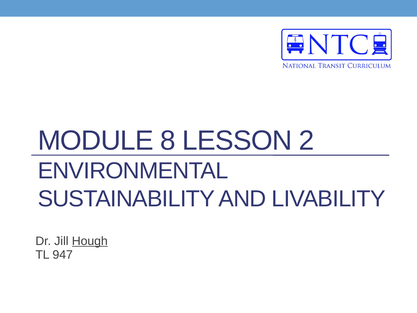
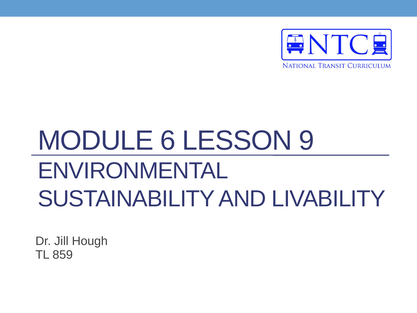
8: 8 -> 6 (168, 141)
2: 2 -> 9 (307, 141)
Hough underline: present -> none (90, 241)
947: 947 -> 859 (63, 255)
